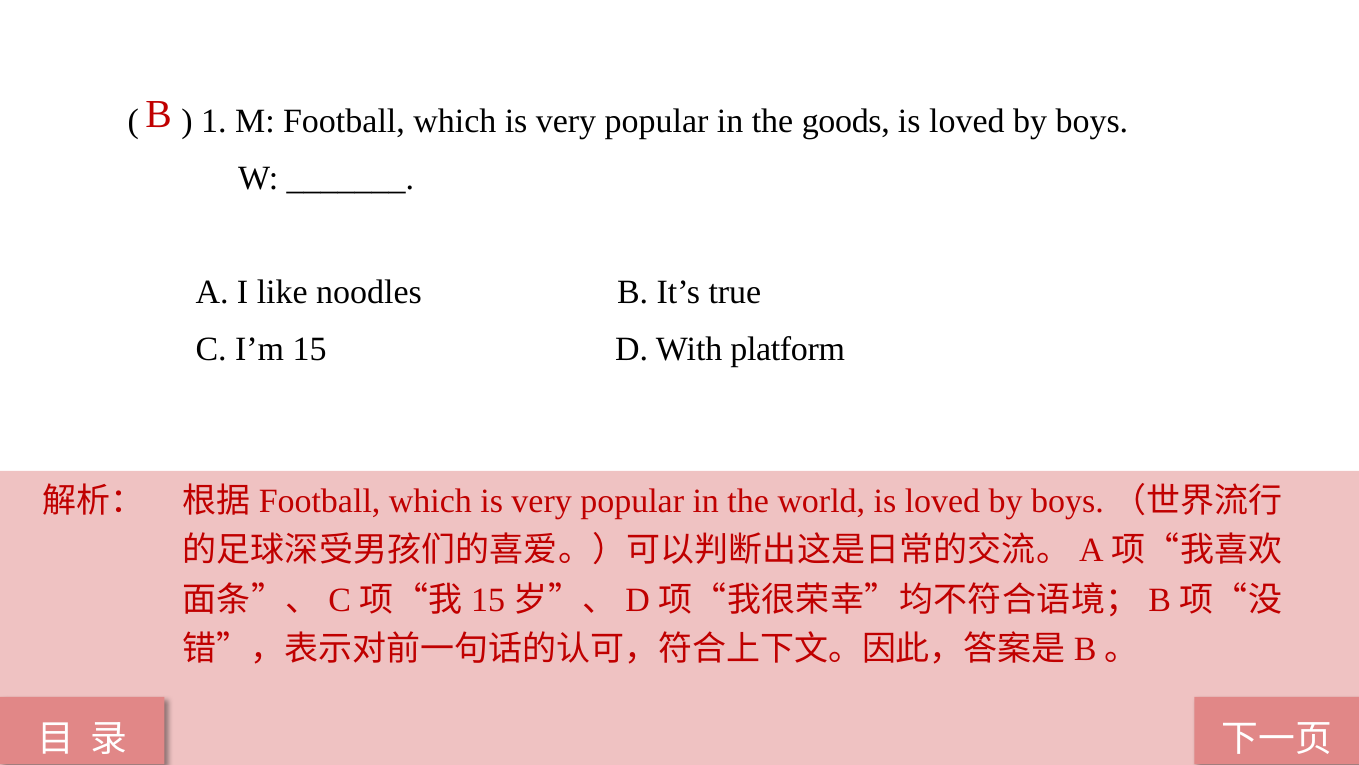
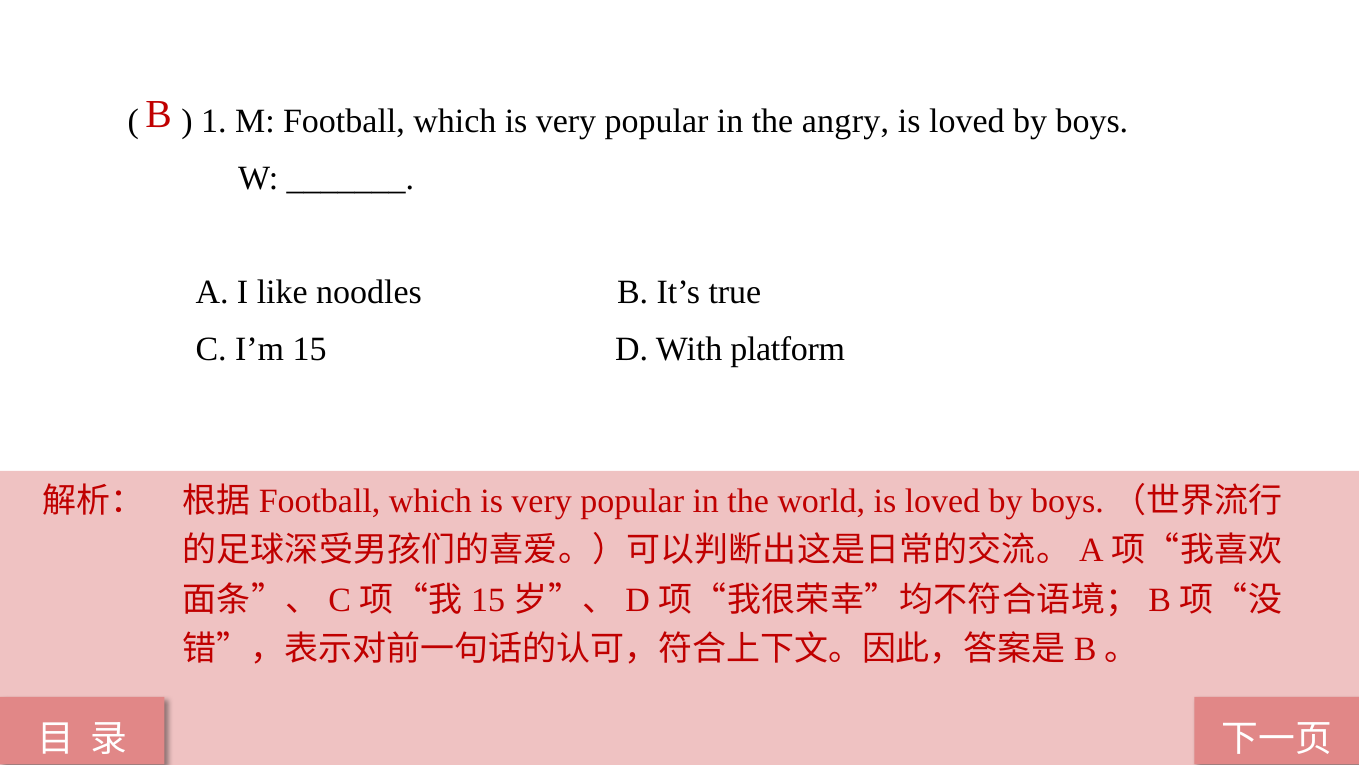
goods: goods -> angry (845, 121)
